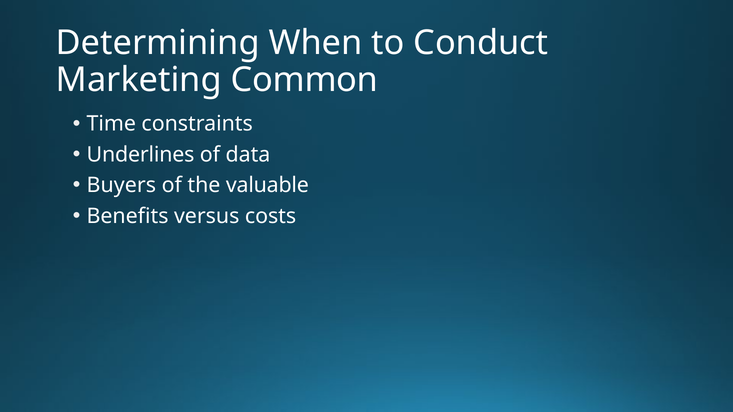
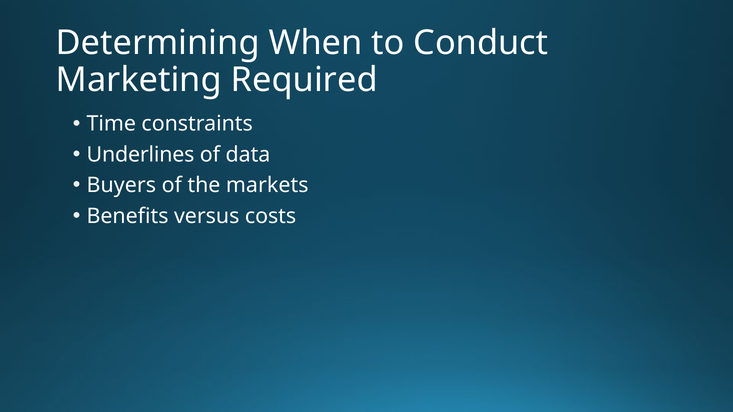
Common: Common -> Required (304, 80)
valuable: valuable -> markets (267, 185)
